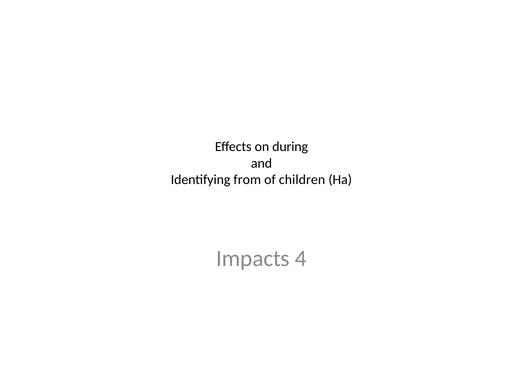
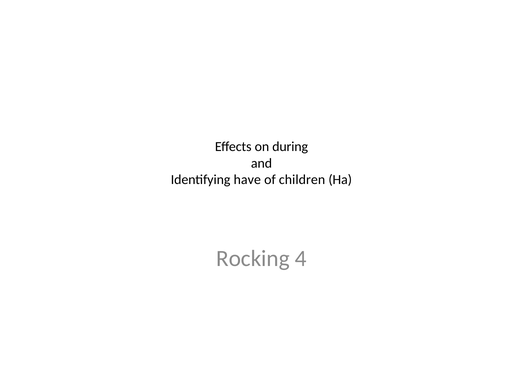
from: from -> have (247, 180)
Impacts: Impacts -> Rocking (253, 259)
